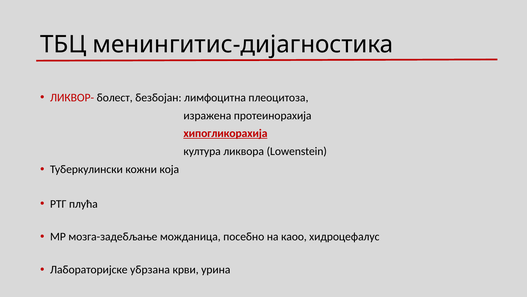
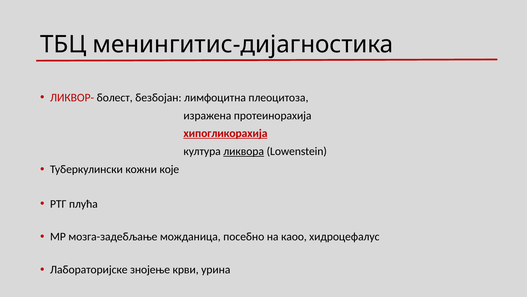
ликвора underline: none -> present (244, 151)
која: која -> које (169, 169)
убрзана: убрзана -> знојење (150, 269)
